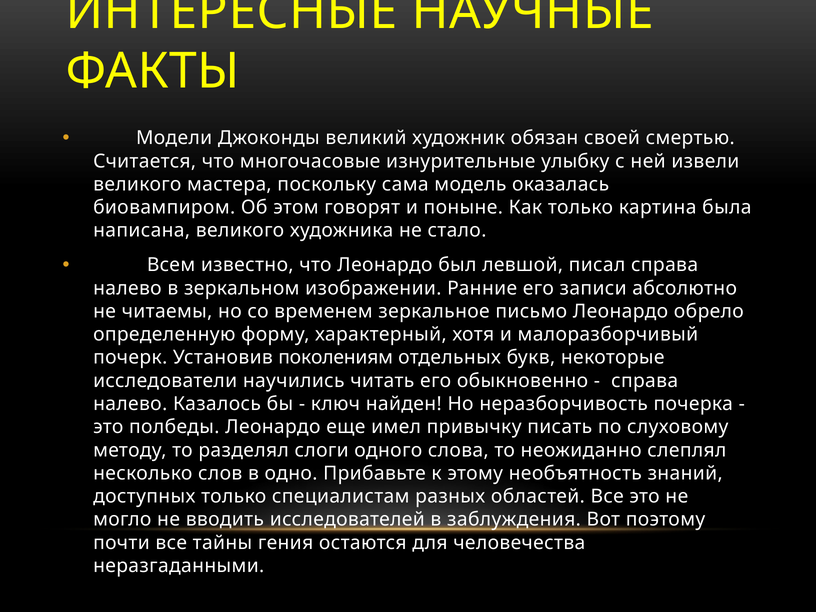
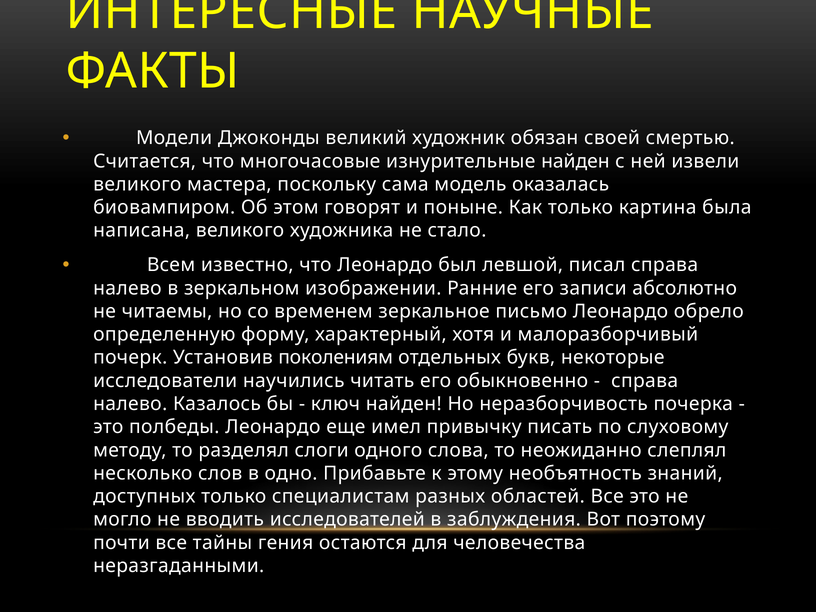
изнурительные улыбку: улыбку -> найден (575, 161)
